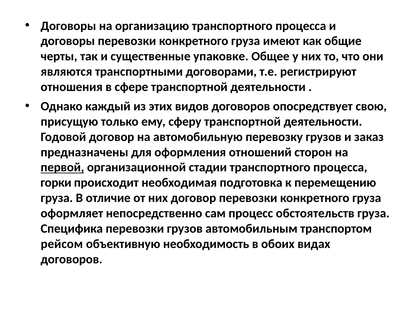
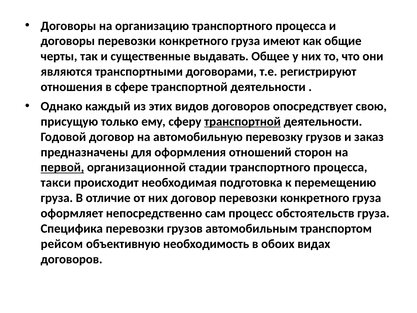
упаковке: упаковке -> выдавать (221, 56)
транспортной underline: none -> present (243, 121)
горки: горки -> такси (56, 183)
